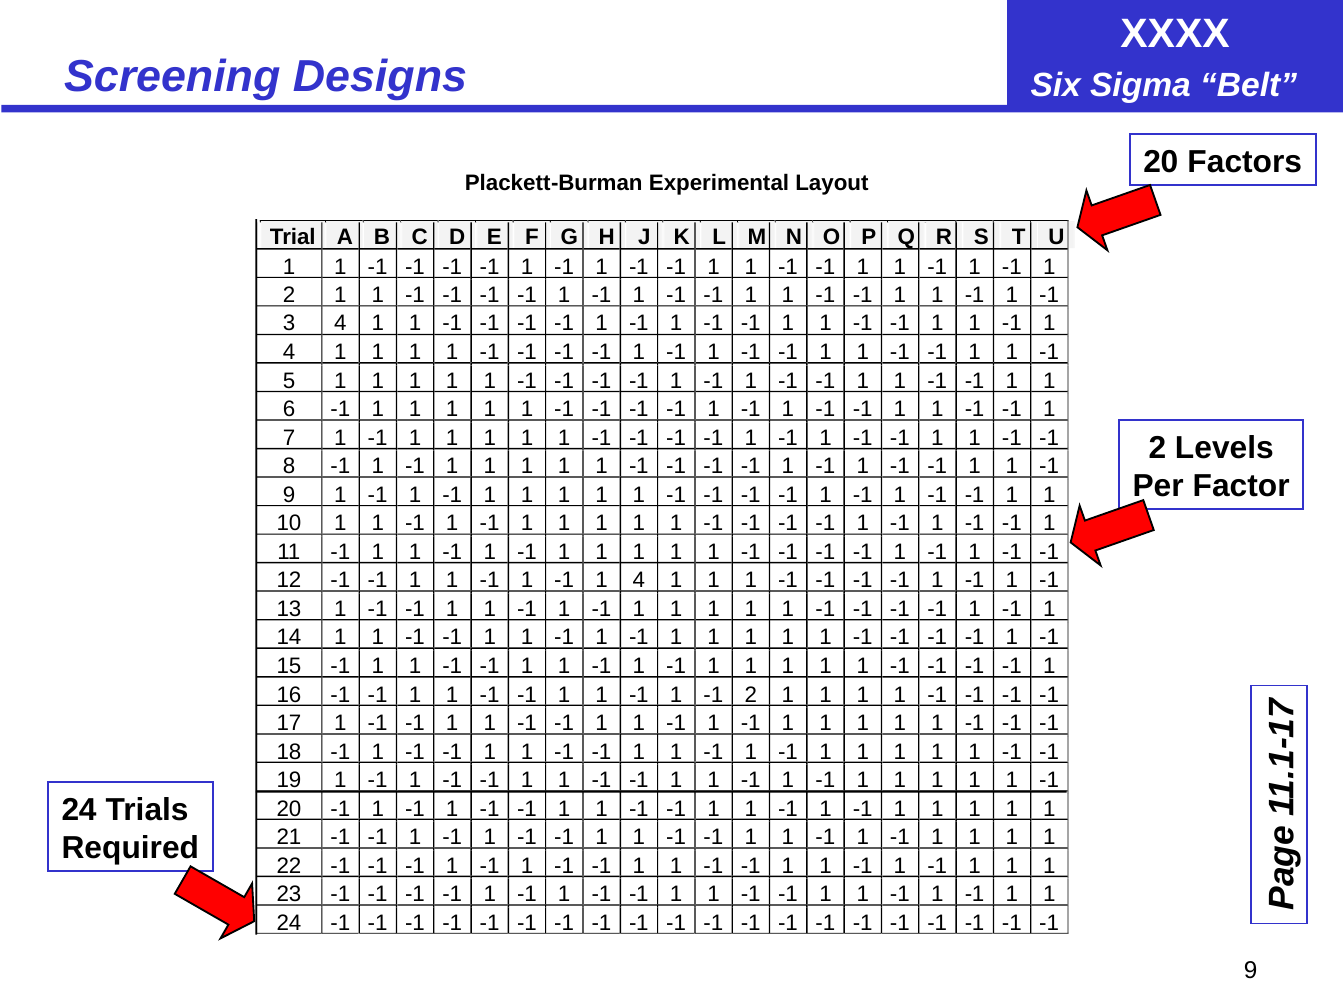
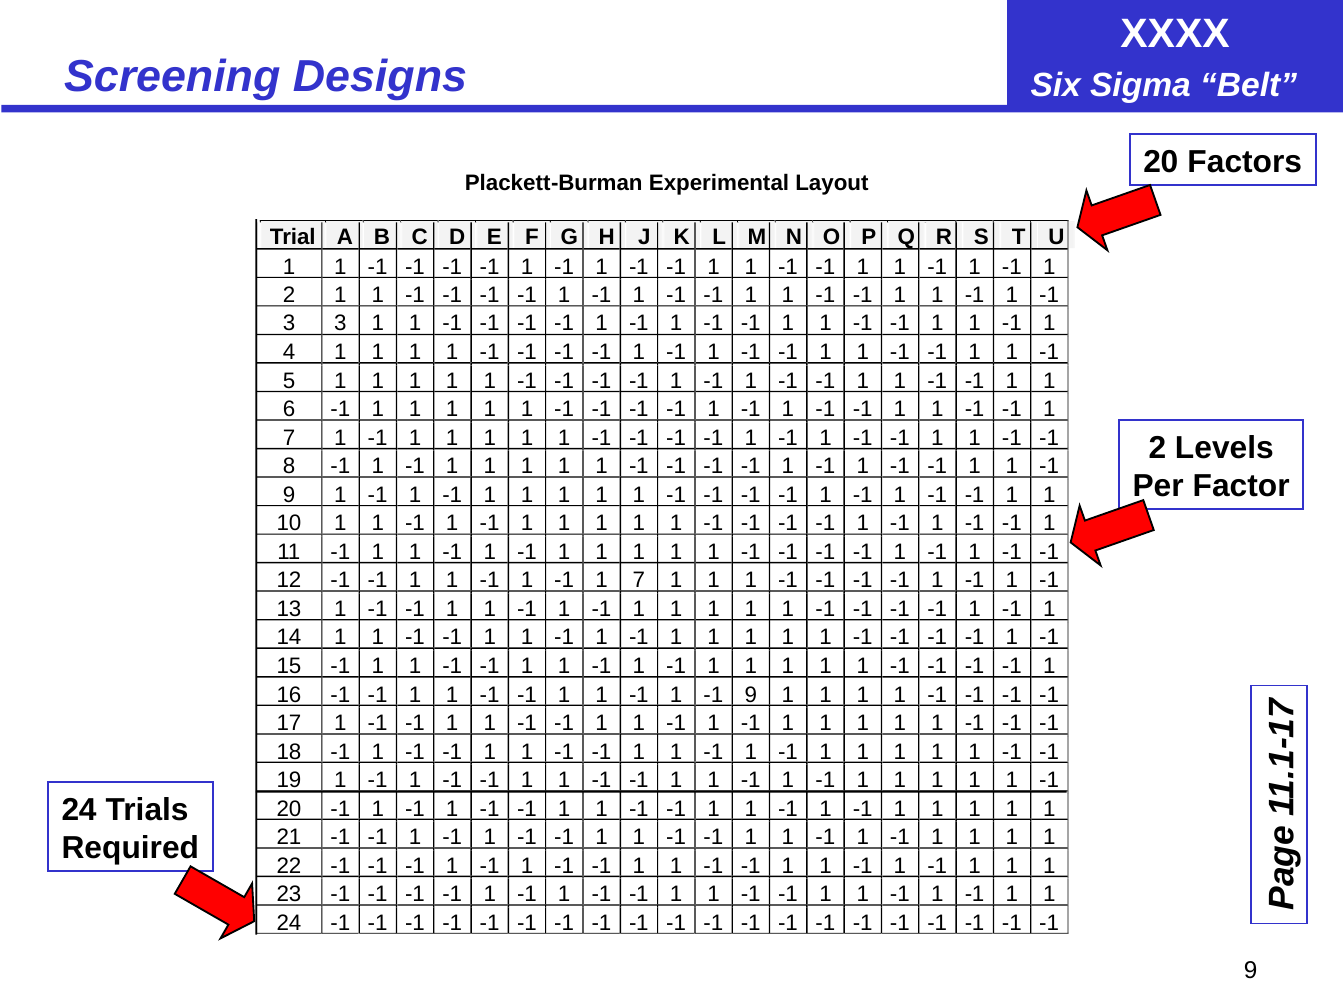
3 4: 4 -> 3 (340, 324)
4: 4 -> 7 (639, 581)
2: 2 -> 9 (751, 695)
